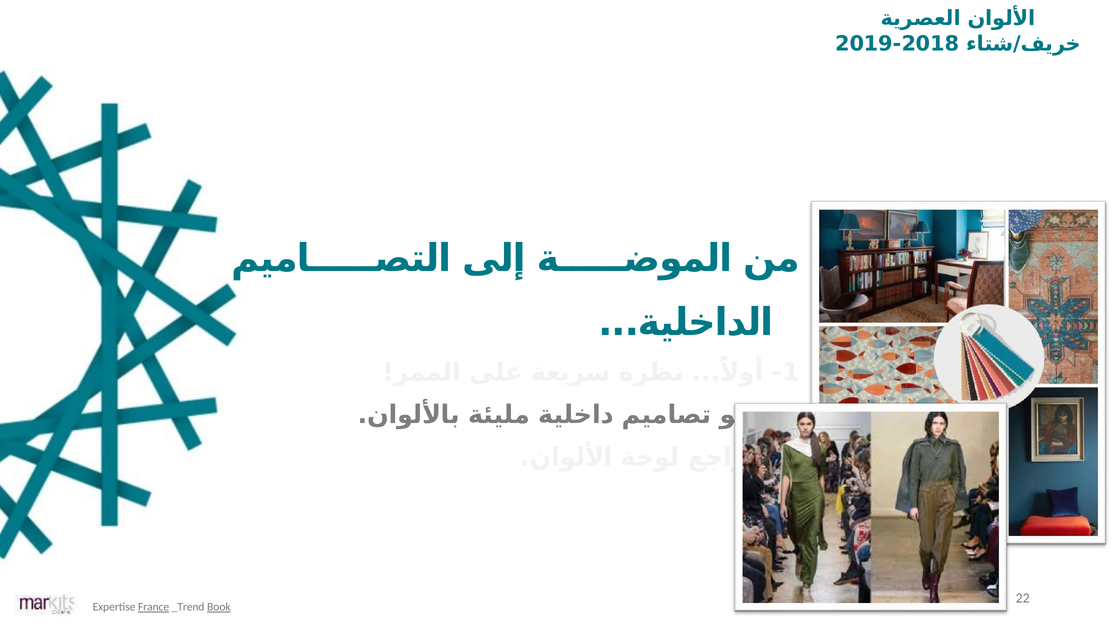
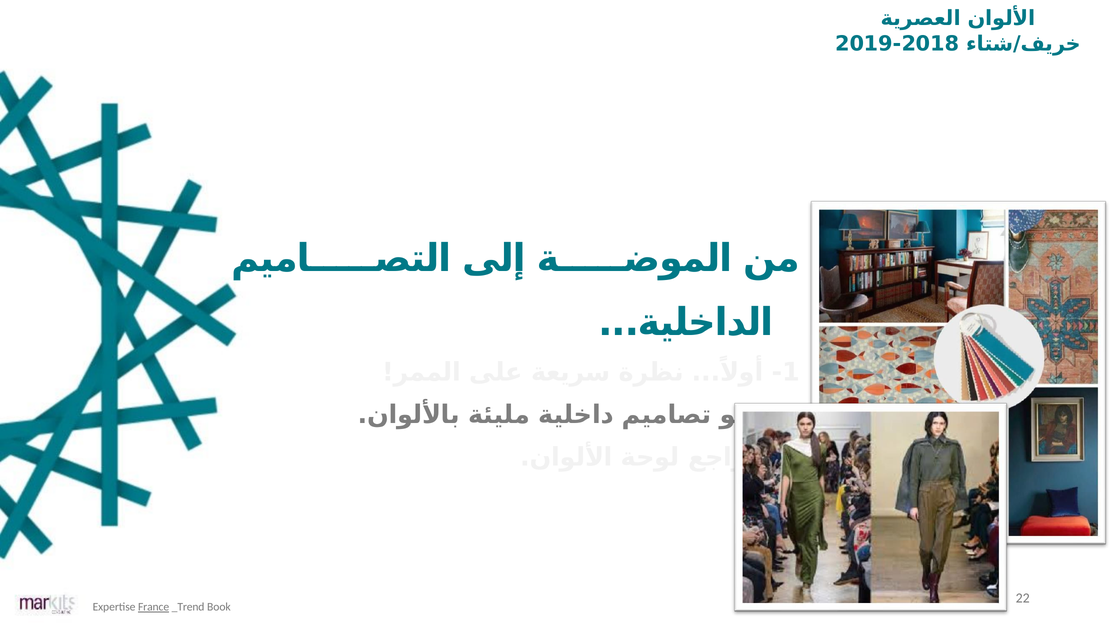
Book underline: present -> none (219, 607)
